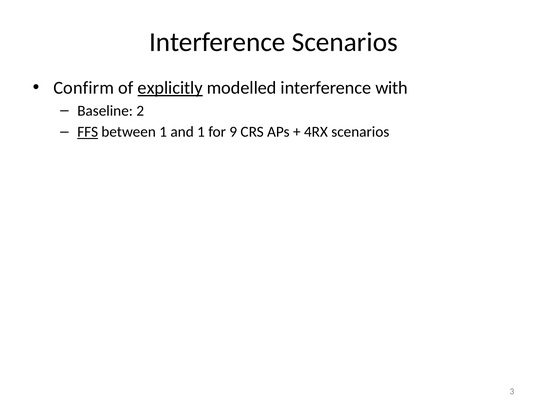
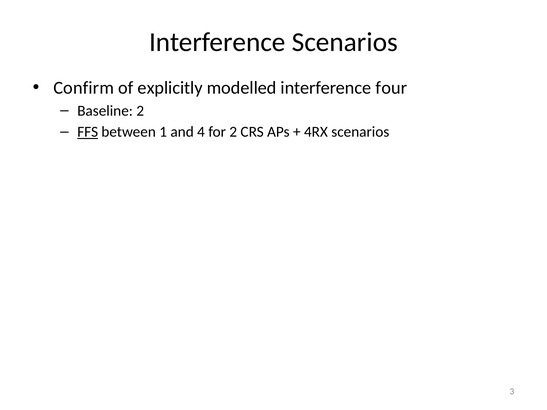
explicitly underline: present -> none (170, 88)
with: with -> four (391, 88)
and 1: 1 -> 4 (201, 132)
for 9: 9 -> 2 (233, 132)
